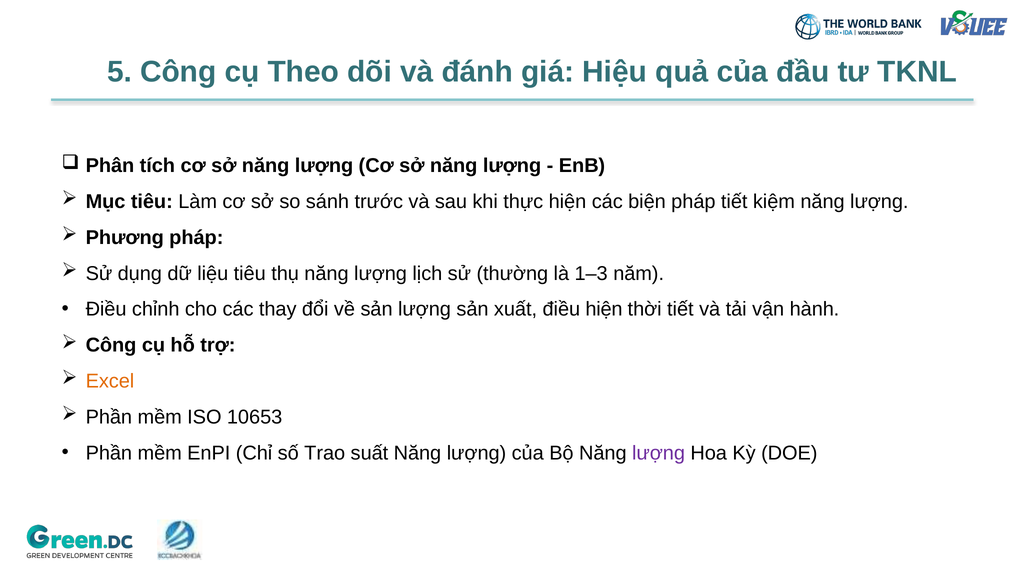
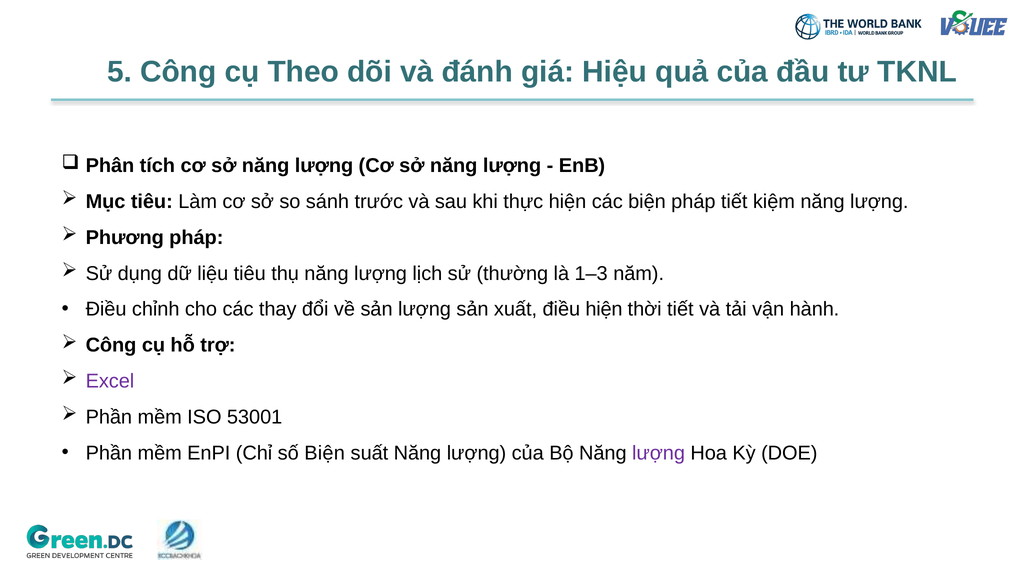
Excel colour: orange -> purple (110, 381)
10653: 10653 -> 53001 (255, 417)
số Trao: Trao -> Biện (325, 453)
